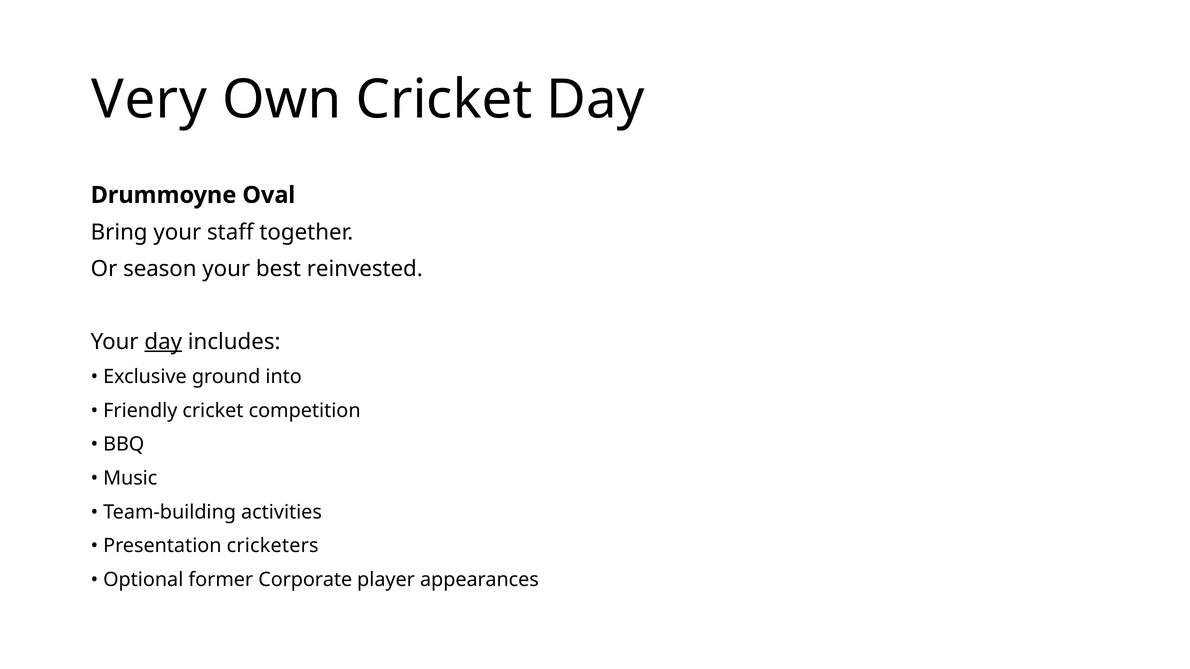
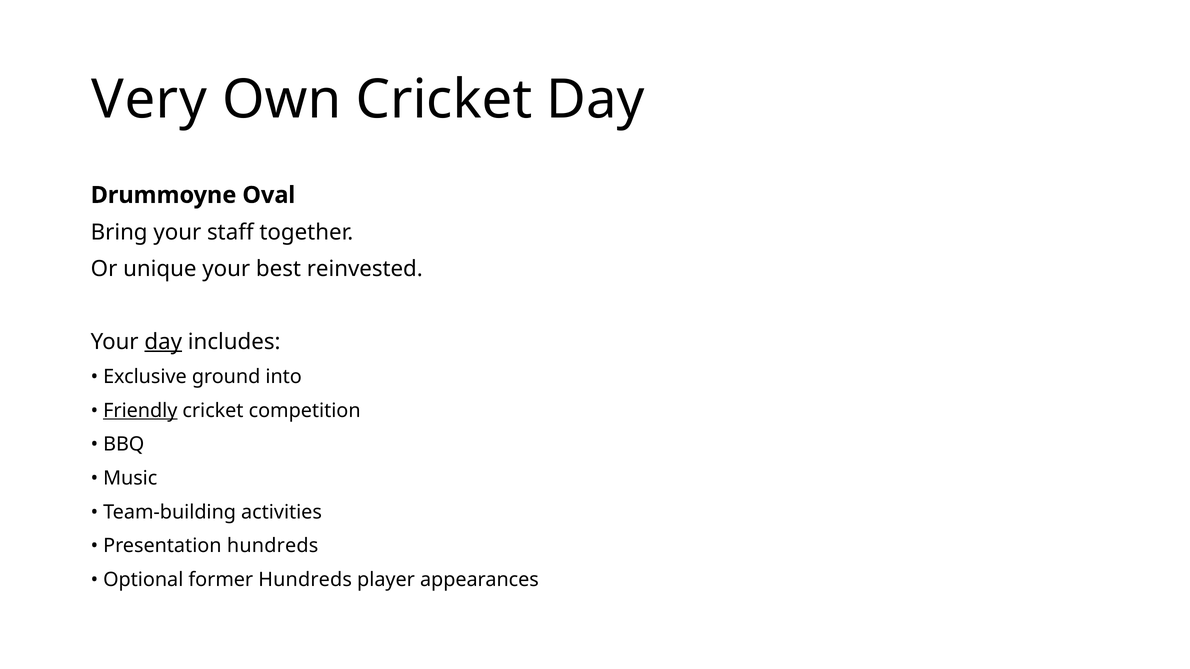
season: season -> unique (160, 269)
Friendly underline: none -> present (140, 411)
Presentation cricketers: cricketers -> hundreds (273, 546)
former Corporate: Corporate -> Hundreds (305, 580)
